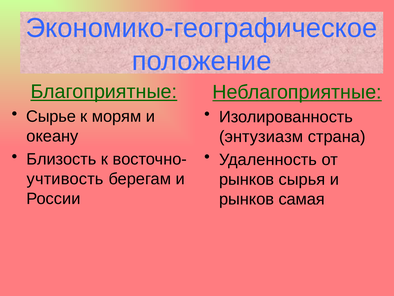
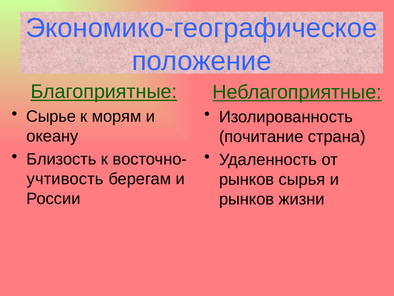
энтузиазм: энтузиазм -> почитание (261, 136)
самая: самая -> жизни (302, 199)
